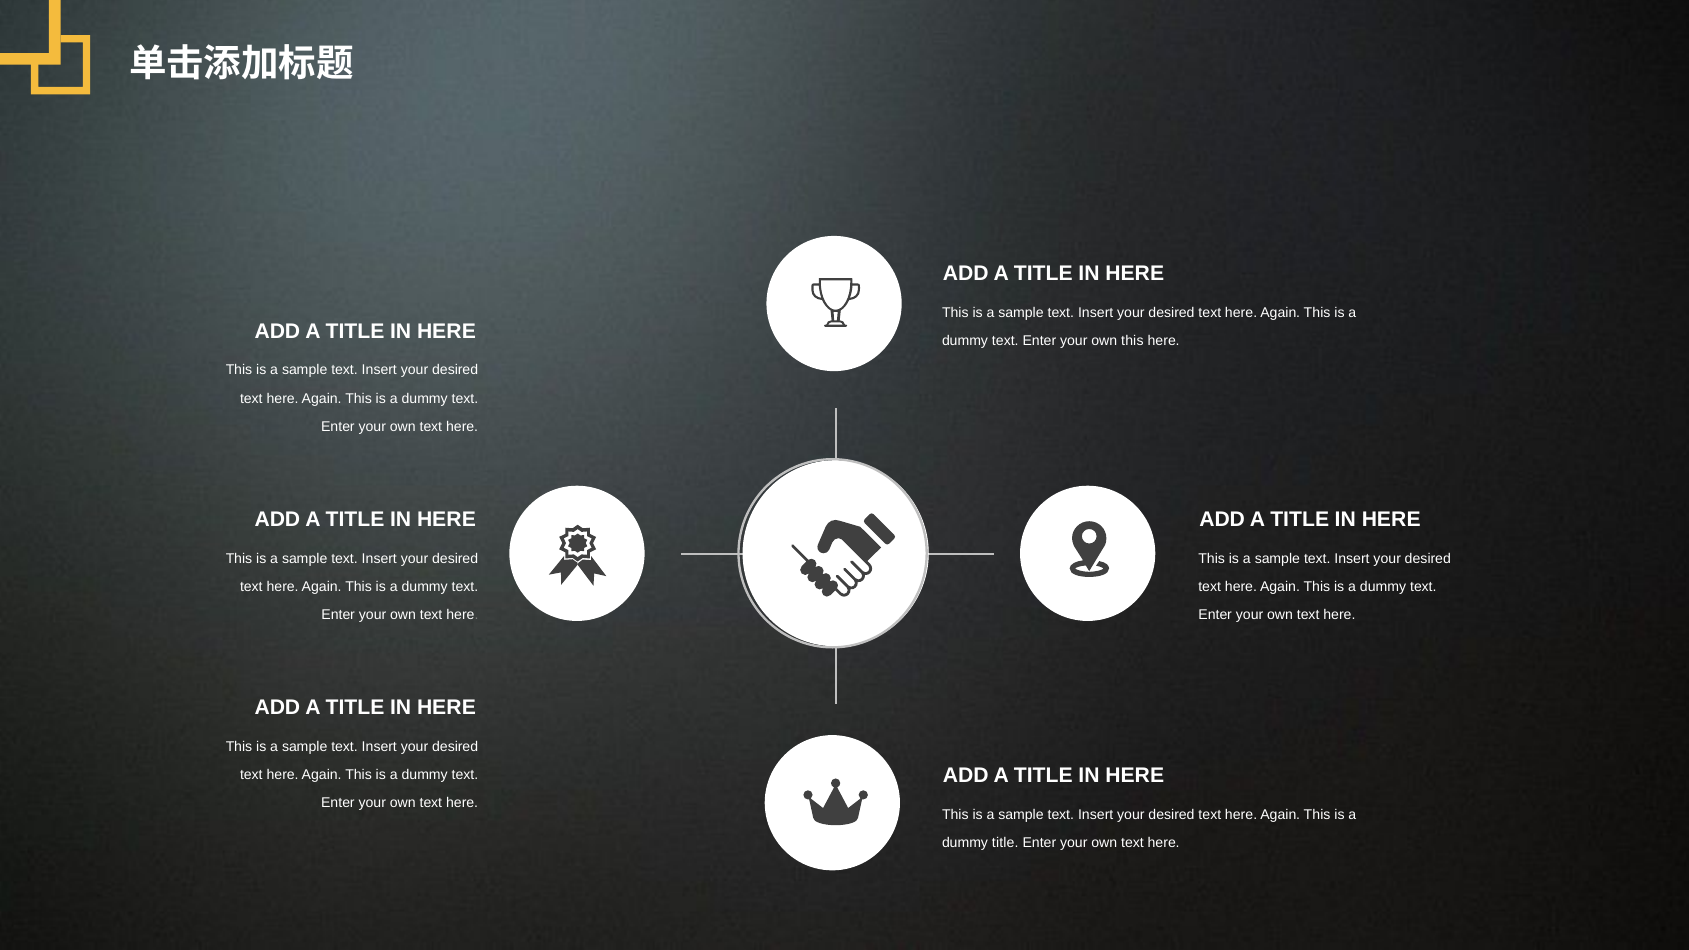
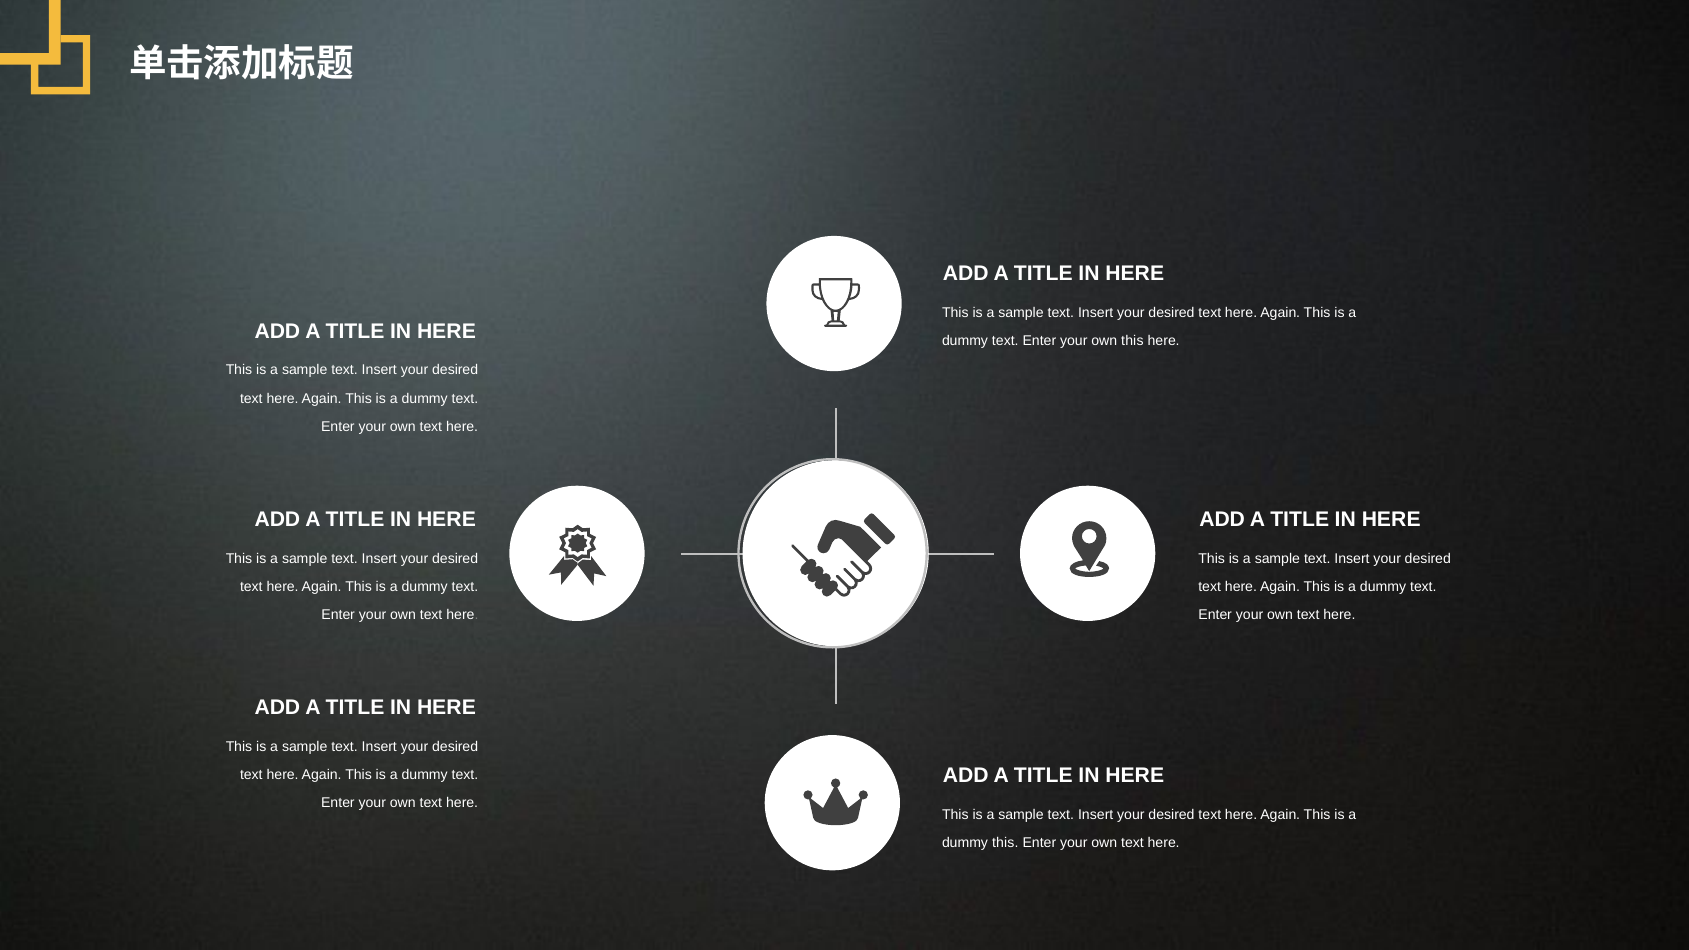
dummy title: title -> this (1005, 843)
